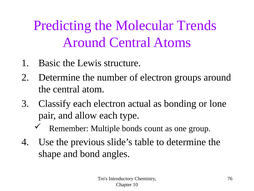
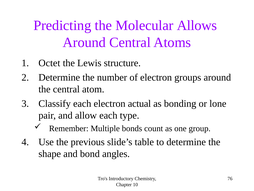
Trends: Trends -> Allows (197, 25)
Basic: Basic -> Octet (49, 63)
